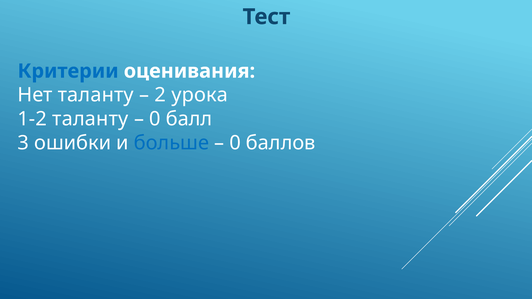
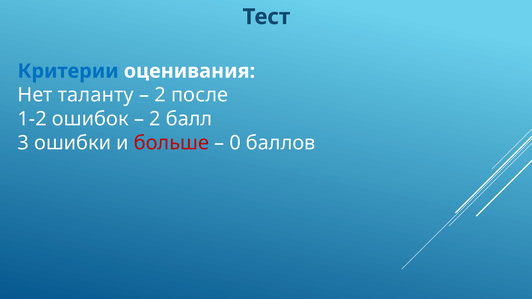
урока: урока -> после (200, 95)
1-2 таланту: таланту -> ошибок (90, 119)
0: 0 -> 2 (155, 119)
больше colour: blue -> red (171, 143)
